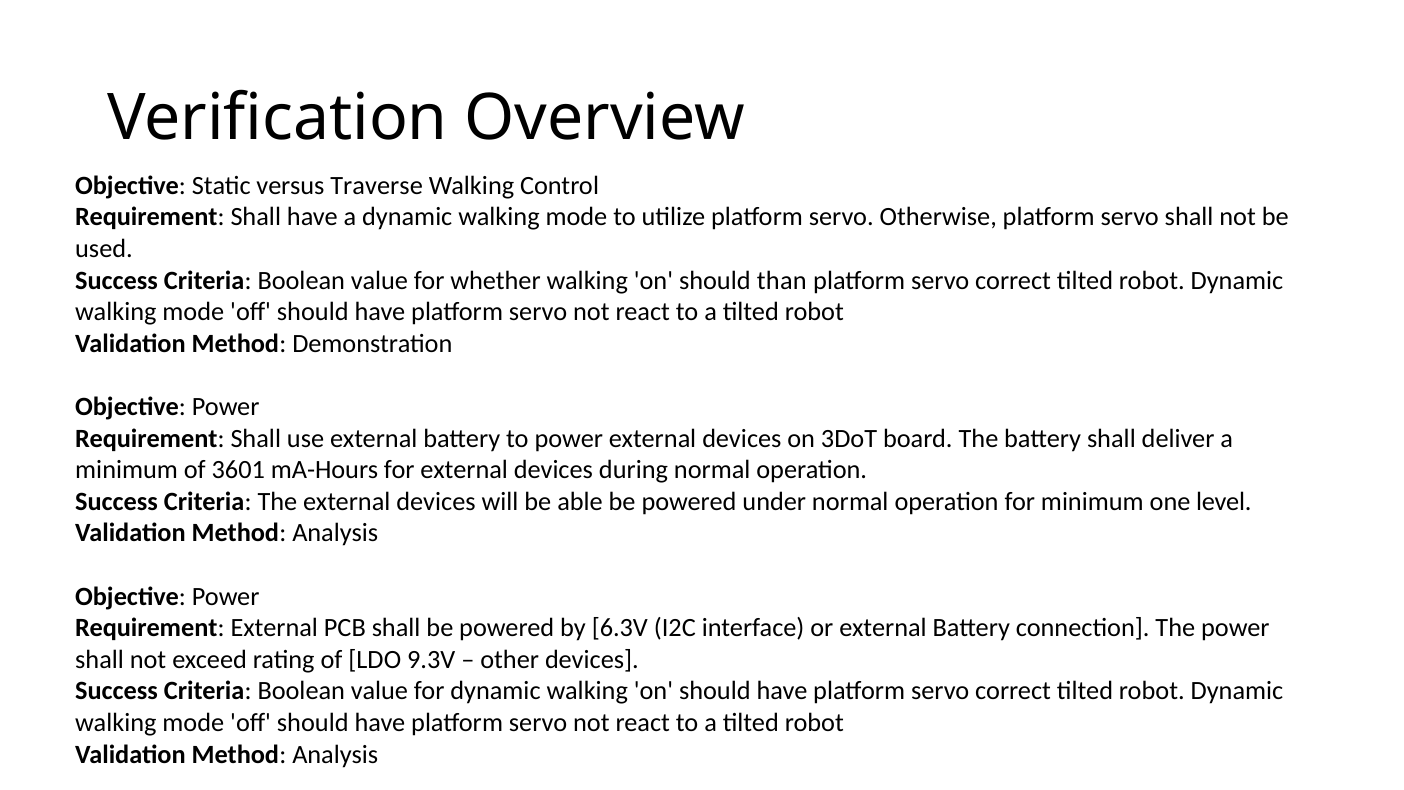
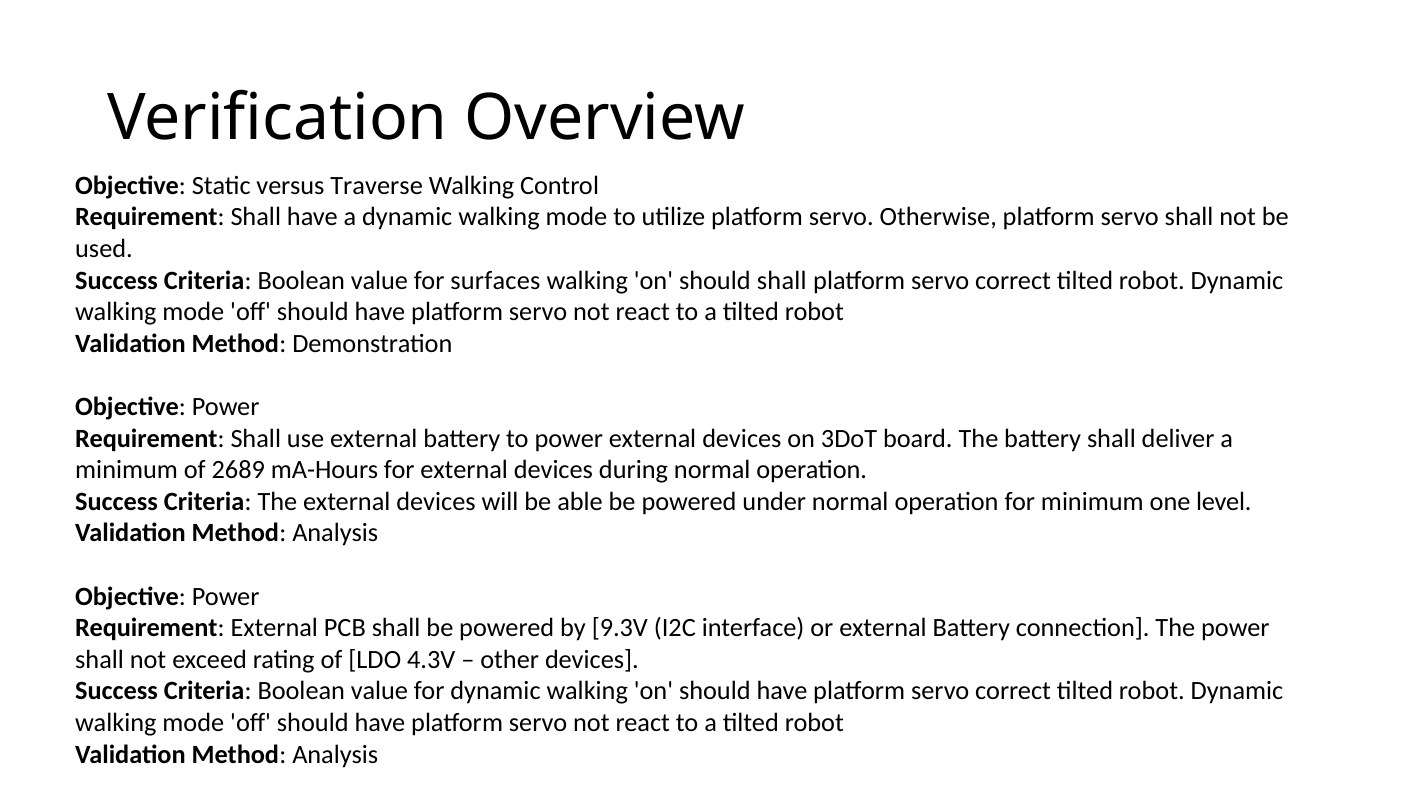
whether: whether -> surfaces (495, 280)
should than: than -> shall (782, 280)
3601: 3601 -> 2689 (238, 470)
6.3V: 6.3V -> 9.3V (620, 628)
9.3V: 9.3V -> 4.3V (431, 659)
